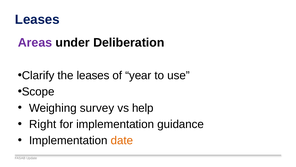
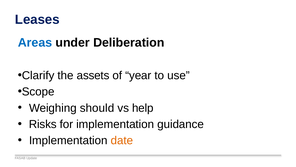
Areas colour: purple -> blue (35, 42)
the leases: leases -> assets (93, 75)
survey: survey -> should (97, 108)
Right: Right -> Risks (43, 124)
